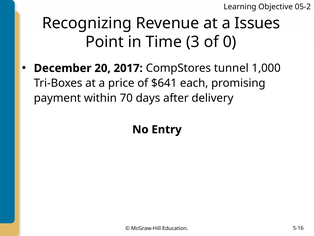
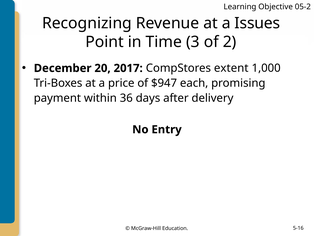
0: 0 -> 2 (230, 42)
tunnel: tunnel -> extent (231, 68)
$641: $641 -> $947 (164, 83)
70: 70 -> 36 (126, 98)
